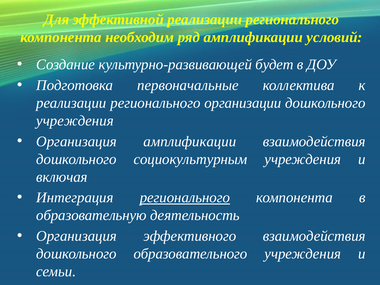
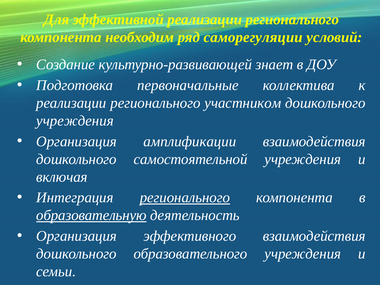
ряд амплификации: амплификации -> саморегуляции (253, 37)
будет: будет -> знает (274, 65)
организации: организации -> участником (243, 103)
социокультурным: социокультурным -> самостоятельной (191, 159)
образовательную underline: none -> present (91, 215)
